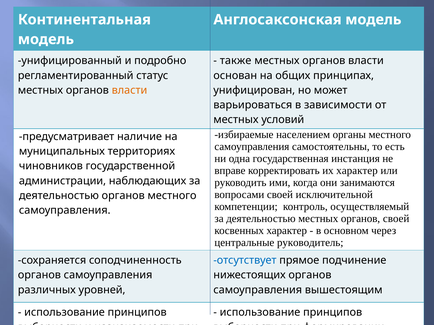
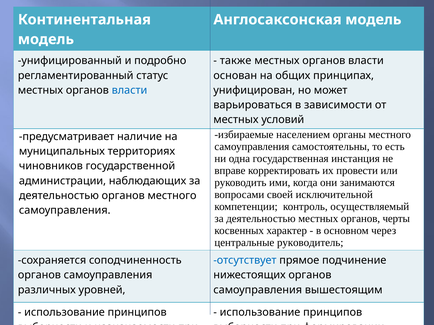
власти colour: orange -> blue (129, 90)
их характер: характер -> провести (357, 171)
органов своей: своей -> черты (396, 219)
